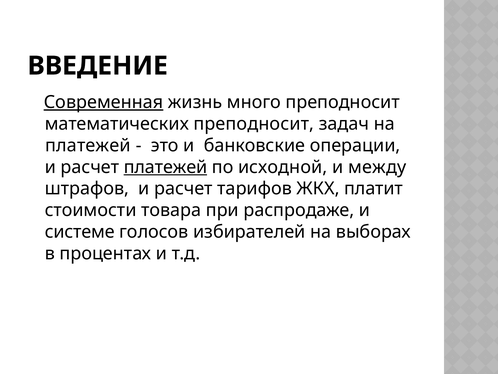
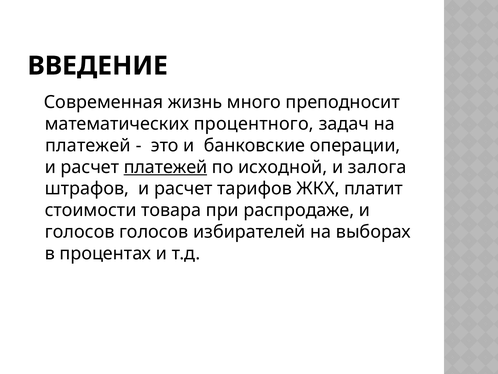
Современная underline: present -> none (104, 102)
математических преподносит: преподносит -> процентного (254, 124)
между: между -> залога (377, 167)
системе: системе -> голосов (80, 232)
